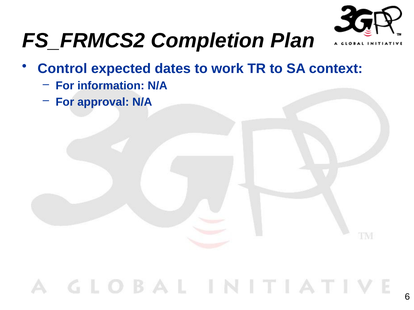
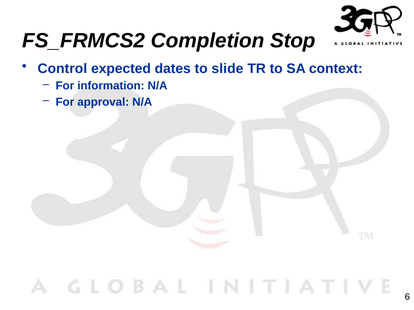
Plan: Plan -> Stop (293, 41)
work: work -> slide (227, 69)
